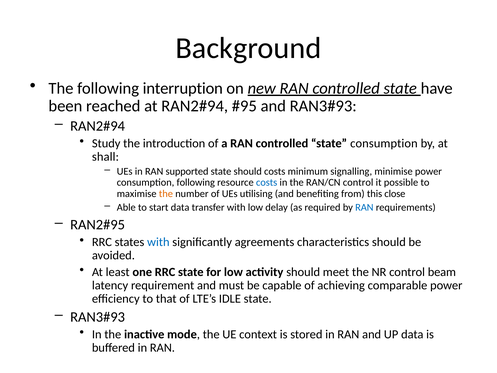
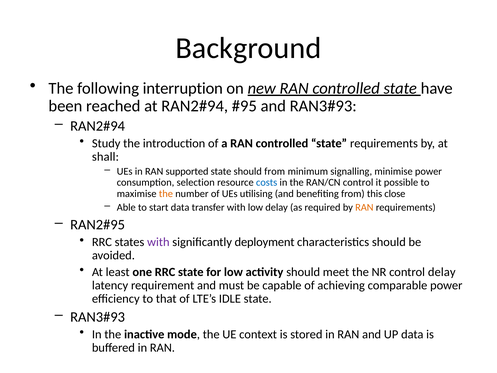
state consumption: consumption -> requirements (384, 143)
should costs: costs -> from (275, 171)
consumption following: following -> selection (196, 182)
RAN colour: blue -> orange (364, 207)
with colour: blue -> purple (158, 242)
agreements: agreements -> deployment (265, 242)
control beam: beam -> delay (442, 272)
